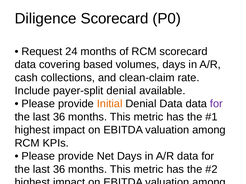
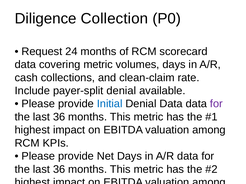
Diligence Scorecard: Scorecard -> Collection (114, 19)
covering based: based -> metric (98, 65)
Initial colour: orange -> blue (110, 104)
